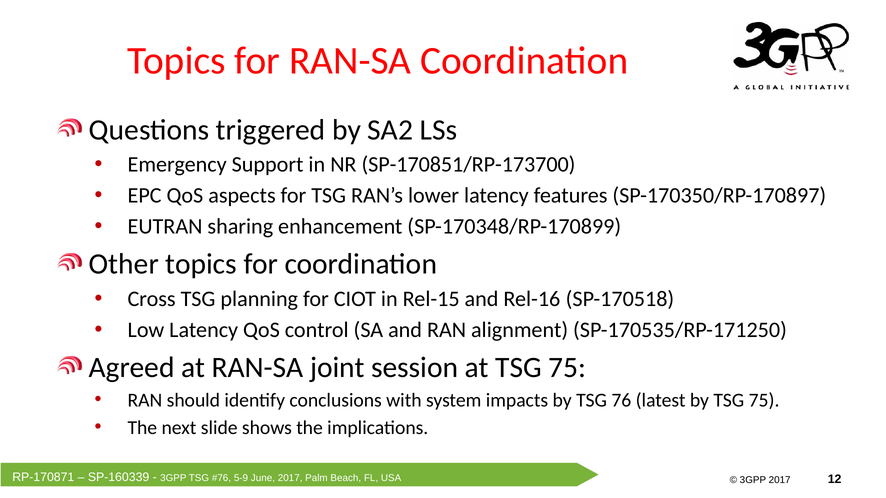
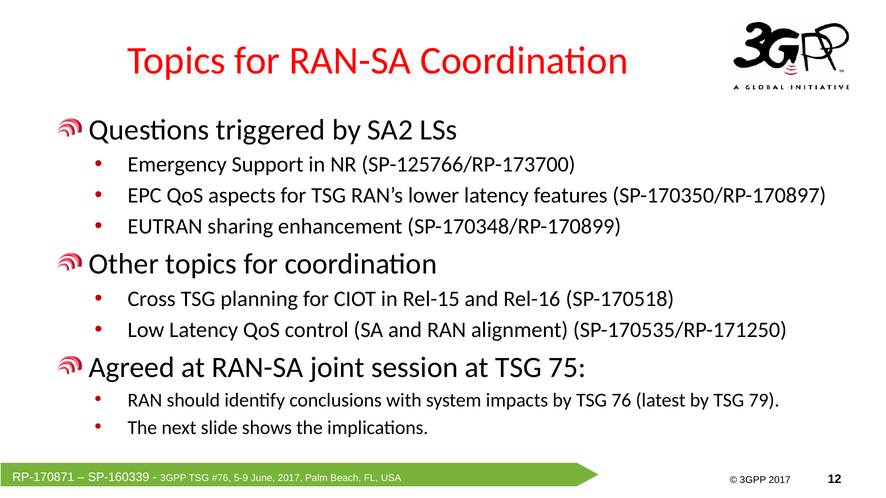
SP-170851/RP-173700: SP-170851/RP-173700 -> SP-125766/RP-173700 (468, 165)
by TSG 75: 75 -> 79 (764, 400)
